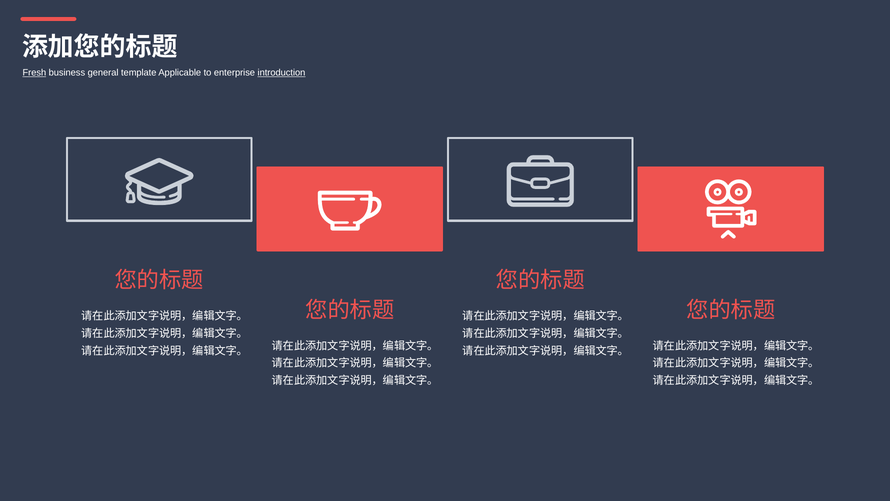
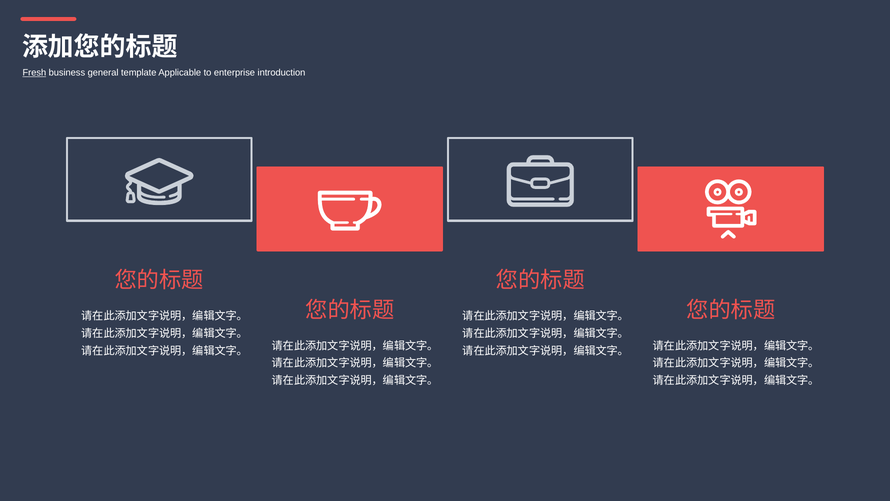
introduction underline: present -> none (281, 73)
